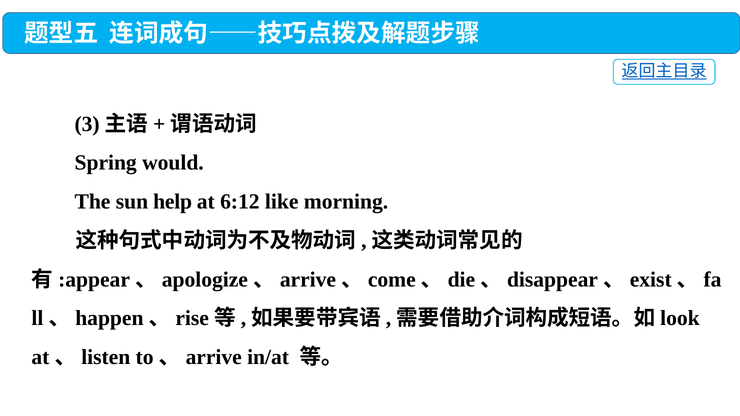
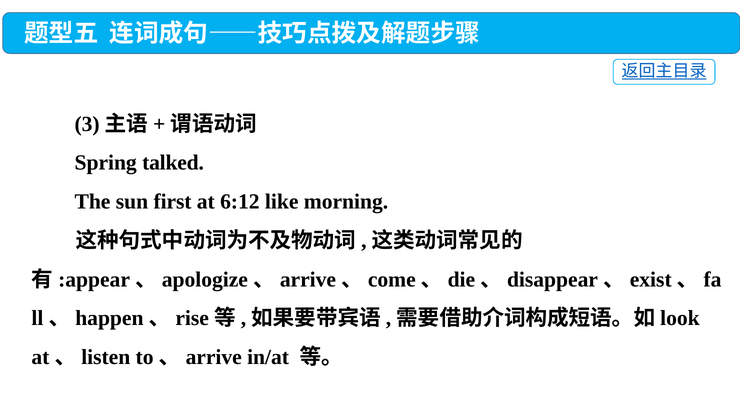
would: would -> talked (173, 163)
help: help -> first (173, 202)
